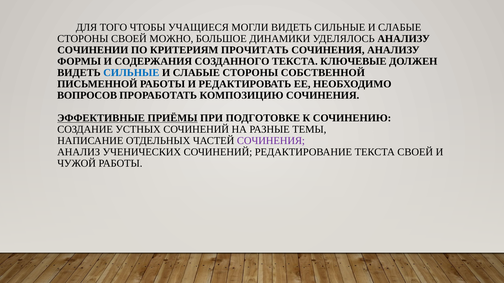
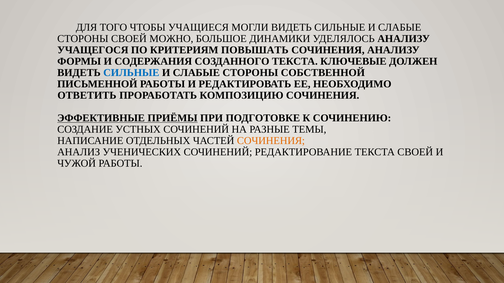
СОЧИНЕНИИ: СОЧИНЕНИИ -> УЧАЩЕГОСЯ (93, 50)
ПРОЧИТАТЬ: ПРОЧИТАТЬ -> ПОВЫШАТЬ (255, 50)
ВОПРОСОВ: ВОПРОСОВ -> ОТВЕТИТЬ (87, 95)
СОЧИНЕНИЯ colour: purple -> orange (271, 141)
